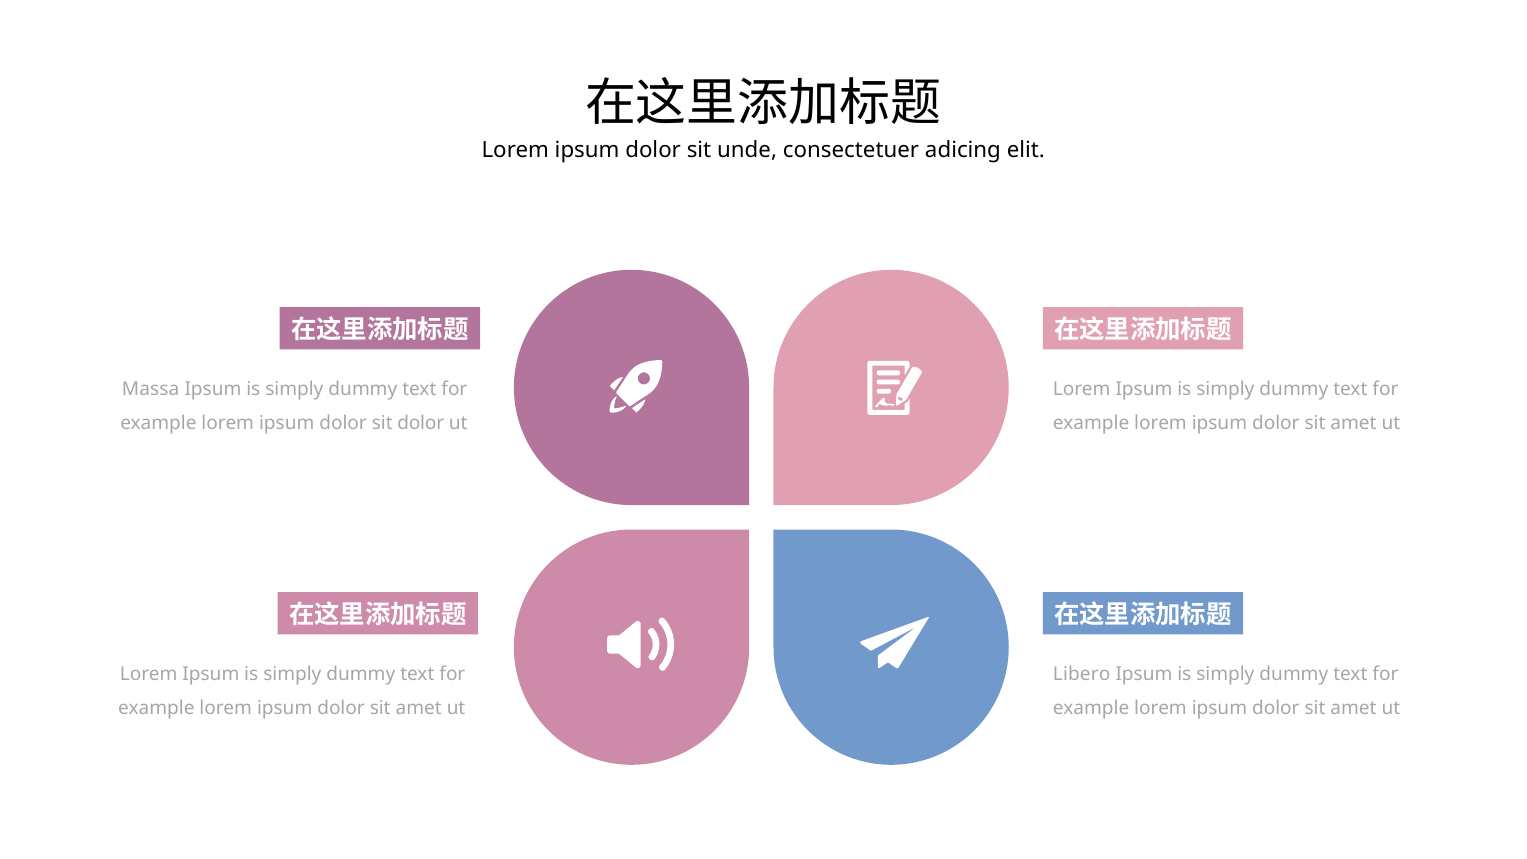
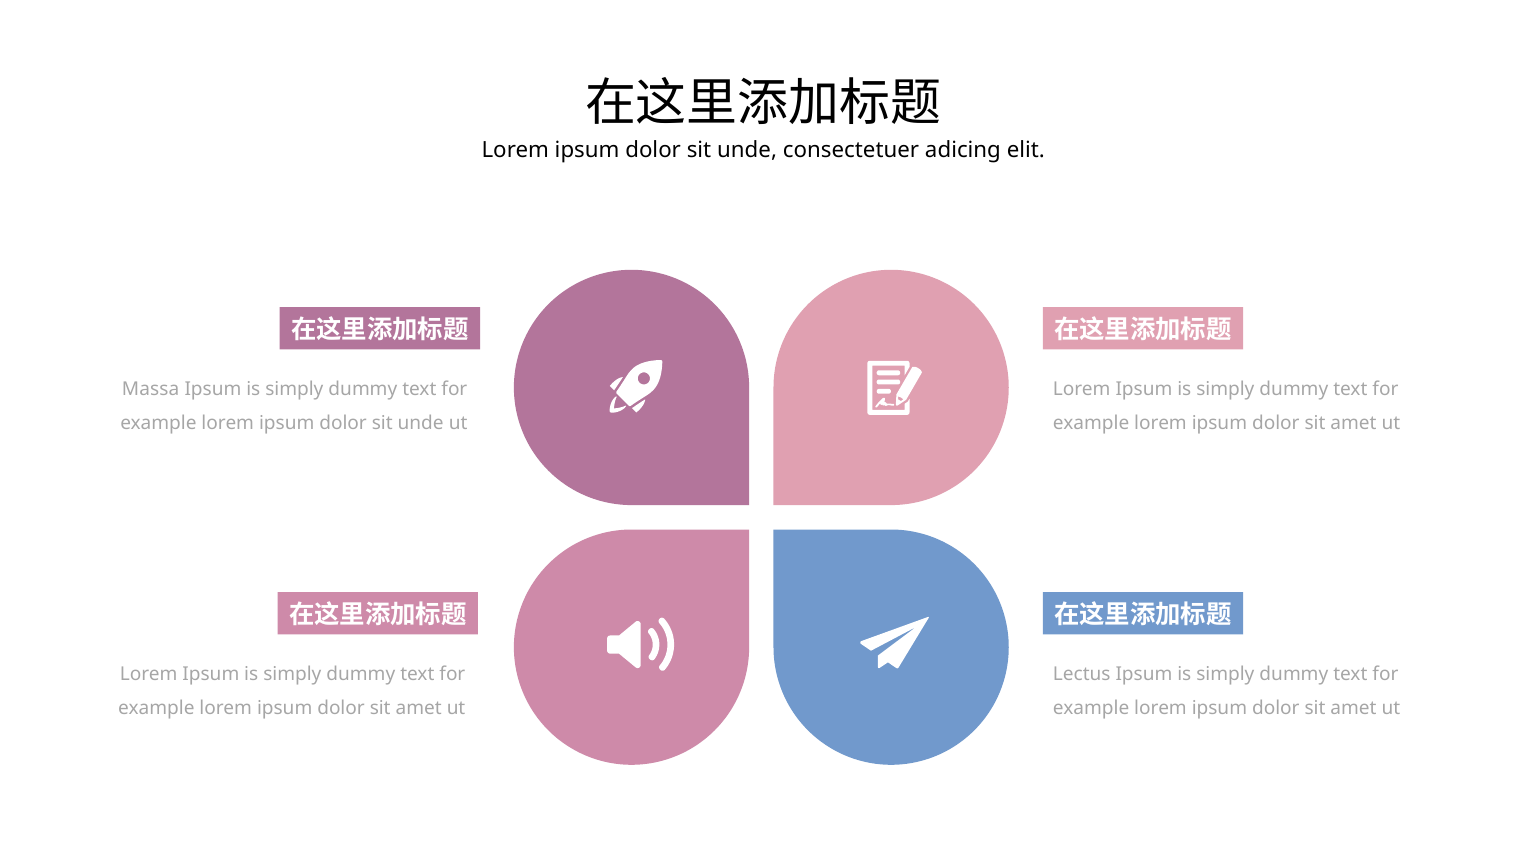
dolor: dolor -> unde (421, 423)
Libero: Libero -> Lectus (1082, 674)
